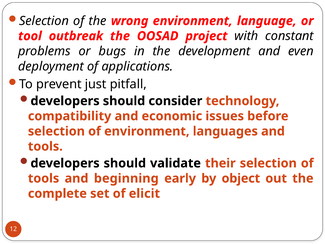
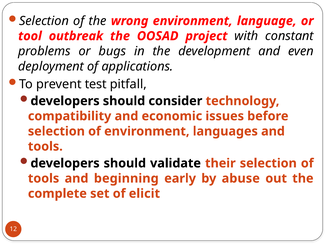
just: just -> test (96, 84)
object: object -> abuse (241, 178)
